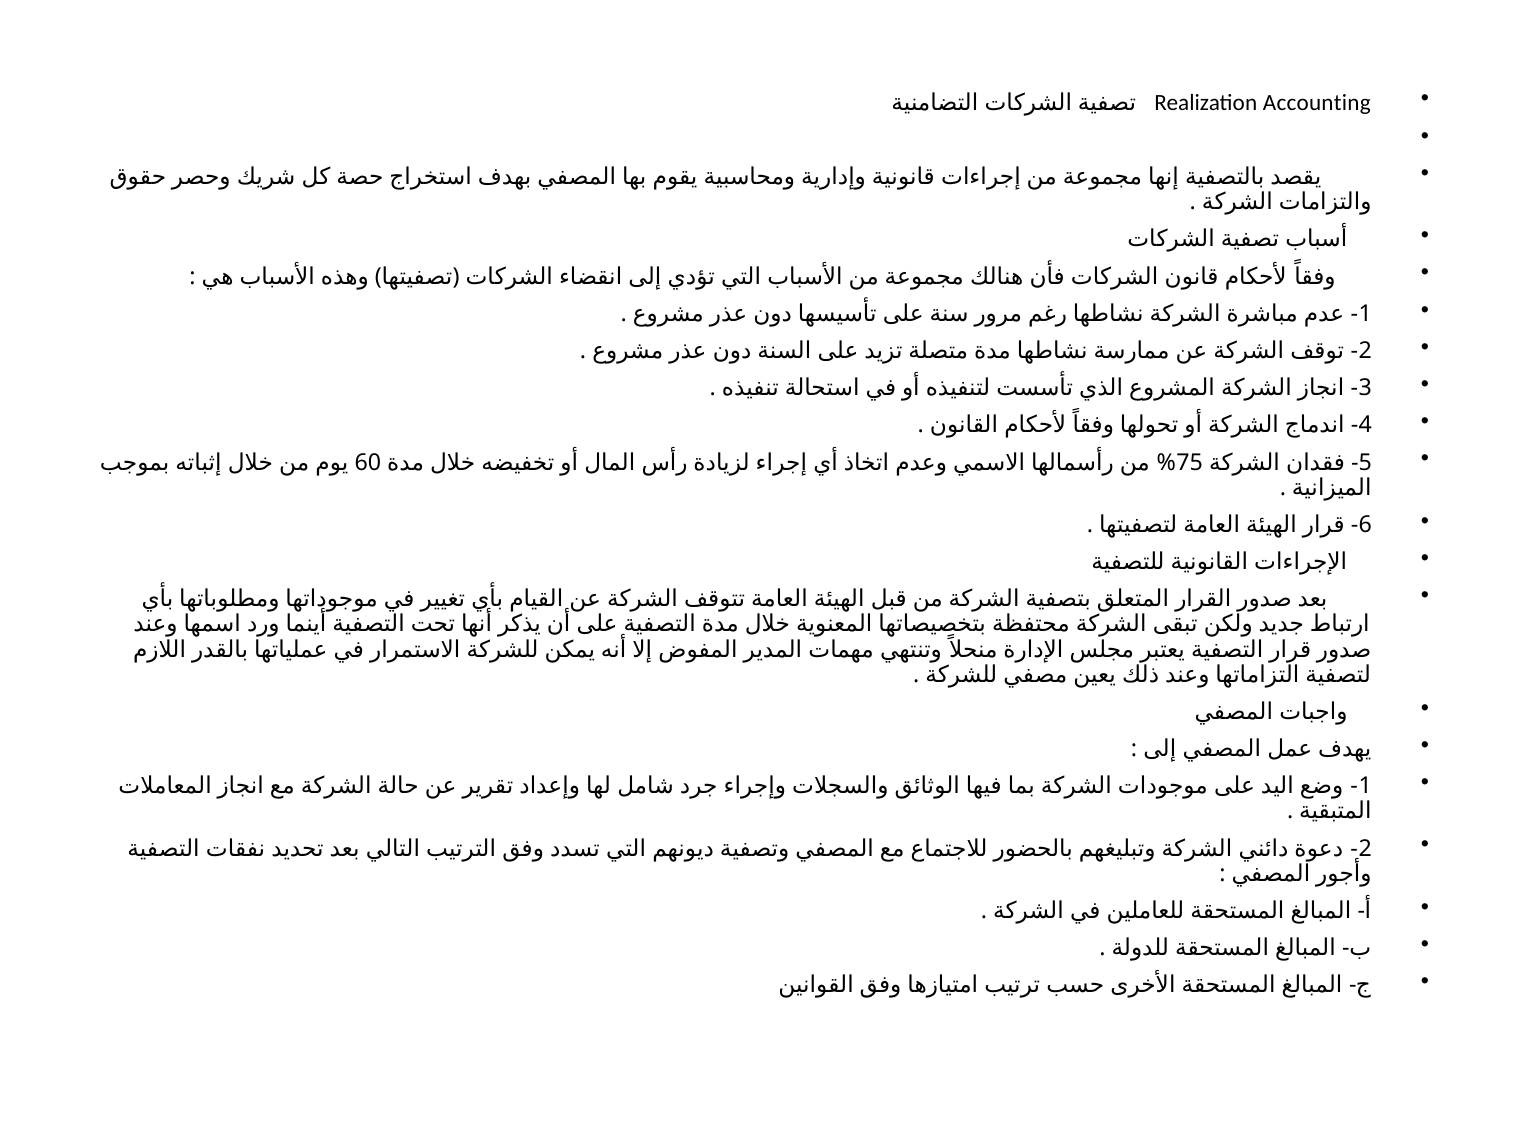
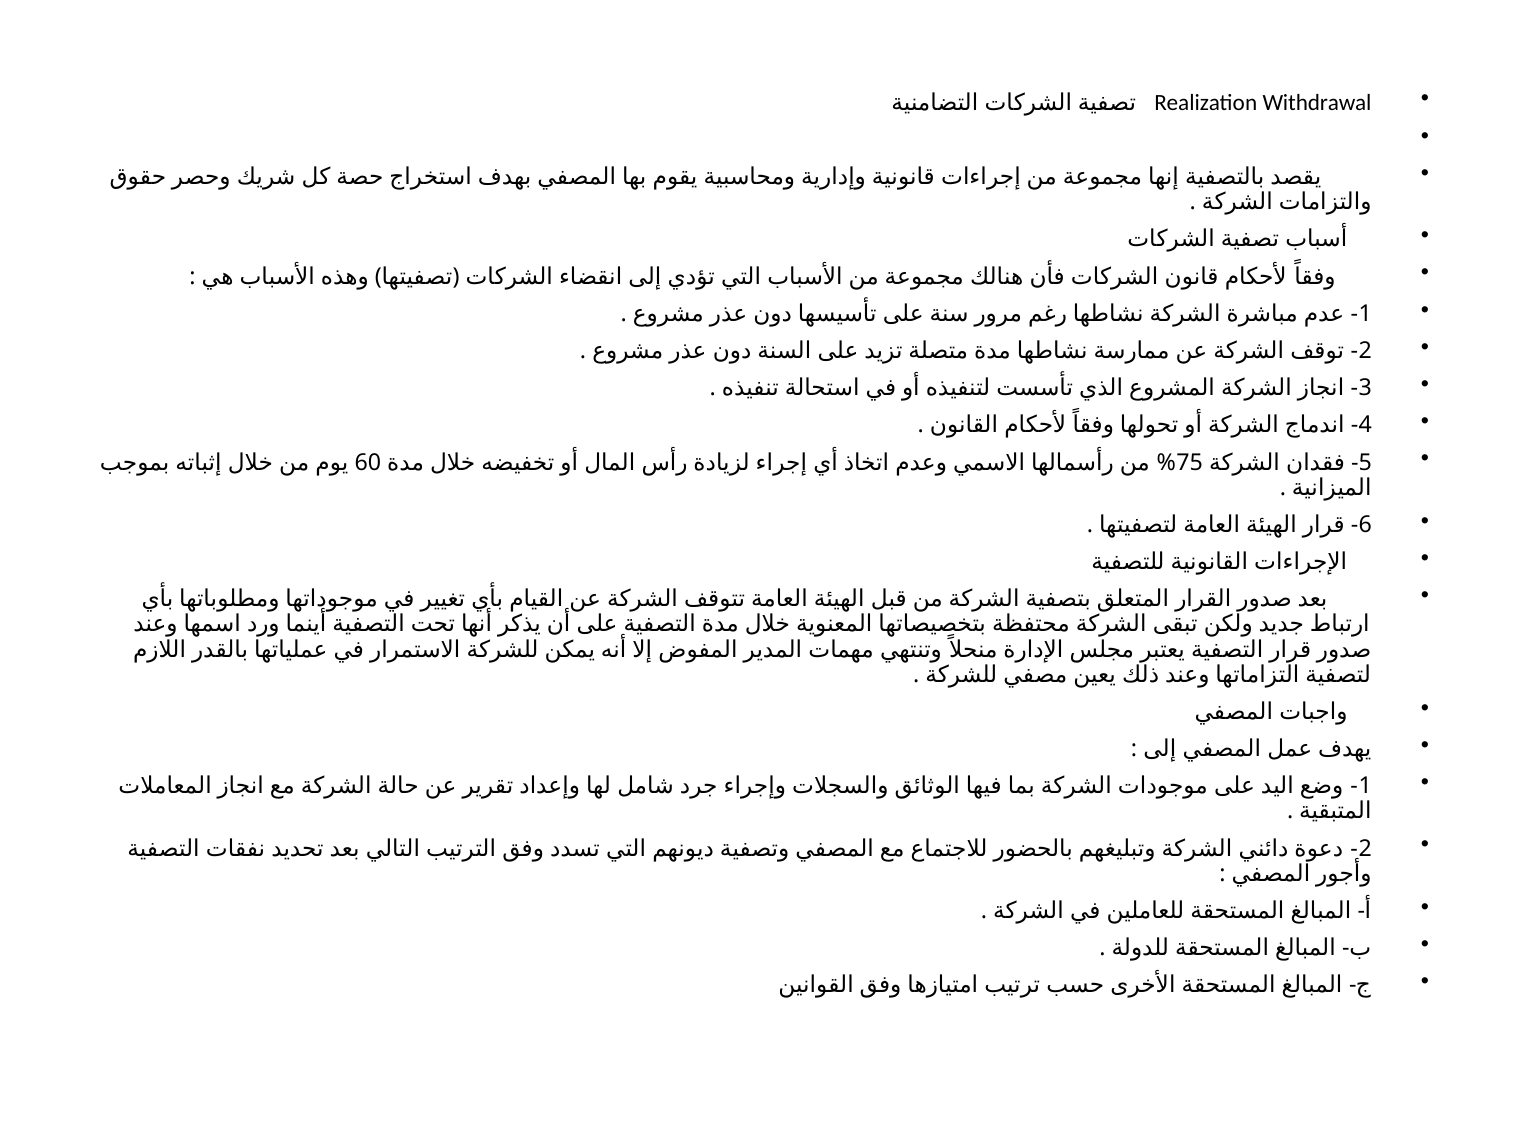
Accounting: Accounting -> Withdrawal (1317, 102)
